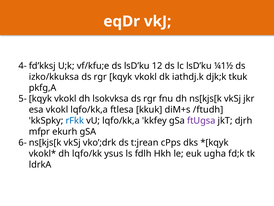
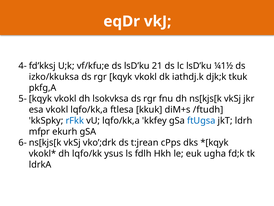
12: 12 -> 21 (157, 66)
ftUgsa colour: purple -> blue (201, 120)
djrh: djrh -> ldrh (244, 120)
